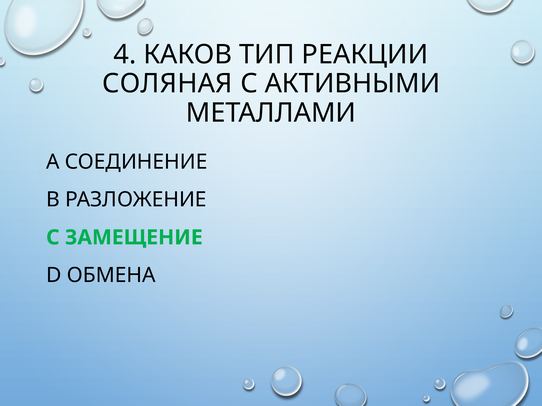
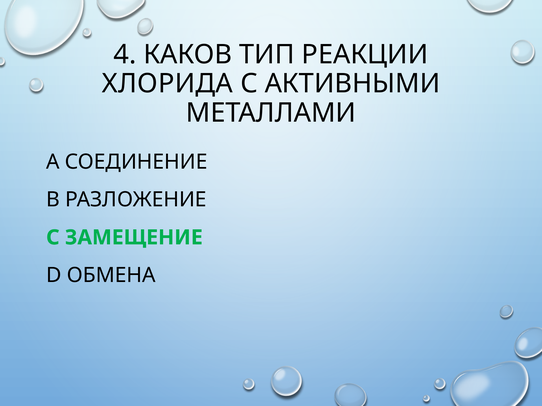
СОЛЯНАЯ: СОЛЯНАЯ -> ХЛОРИДА (167, 84)
